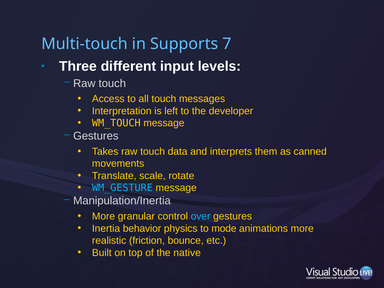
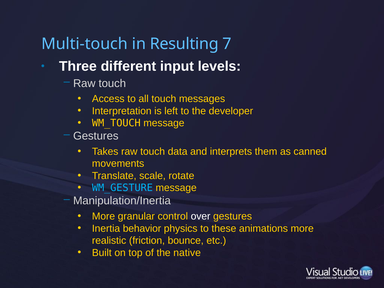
Supports: Supports -> Resulting (184, 44)
over colour: light blue -> white (201, 216)
mode: mode -> these (224, 228)
